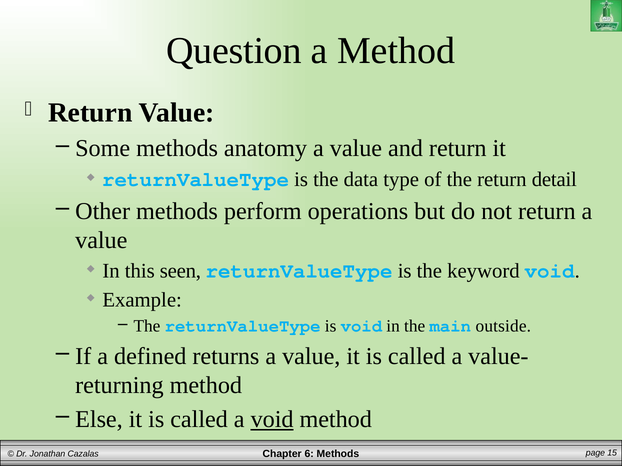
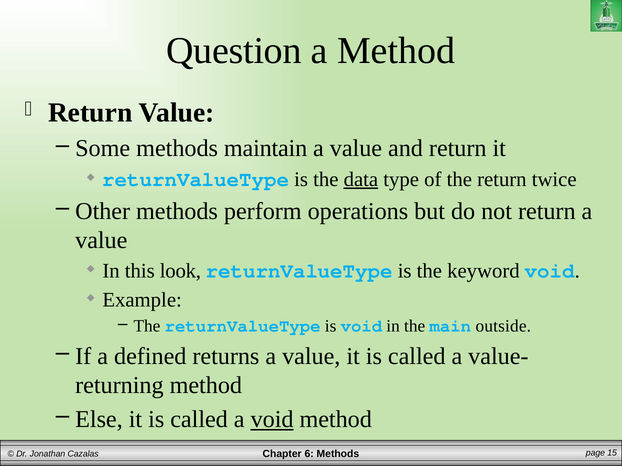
anatomy: anatomy -> maintain (266, 149)
data underline: none -> present (361, 179)
detail: detail -> twice (554, 179)
seen: seen -> look (180, 271)
